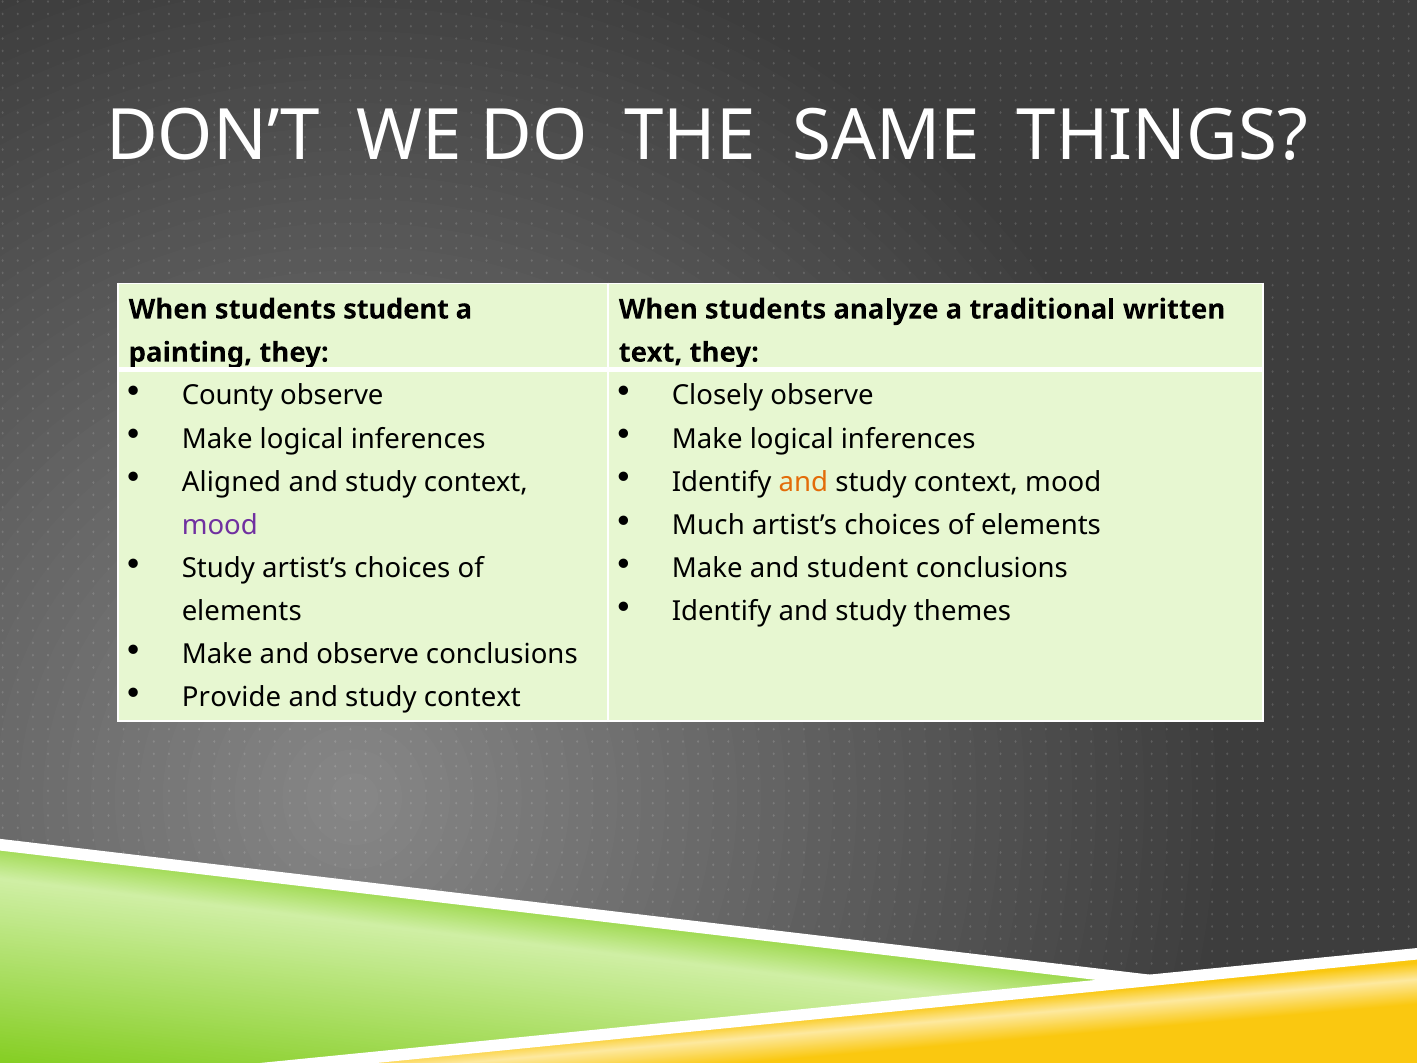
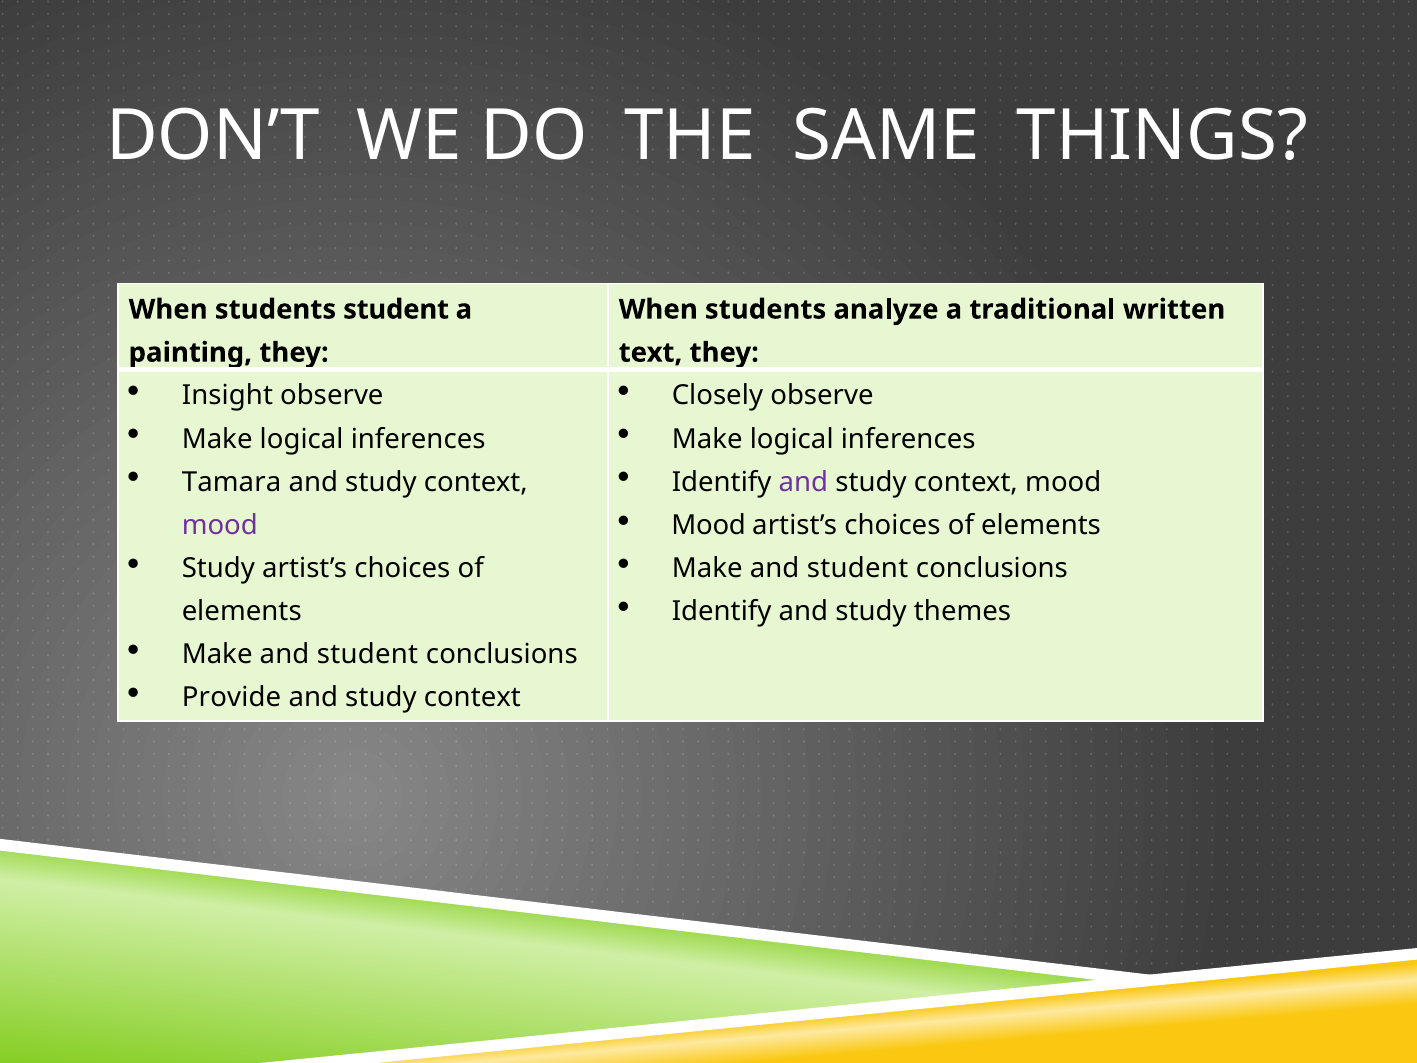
County: County -> Insight (227, 396)
Aligned: Aligned -> Tamara (232, 482)
and colour: orange -> purple (803, 482)
Much: Much -> Mood (709, 525)
observe: observe -> student (367, 654)
